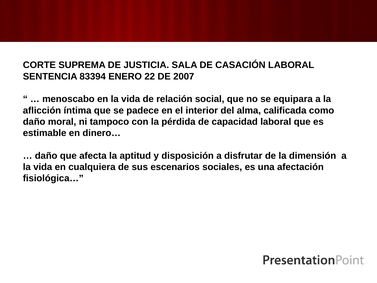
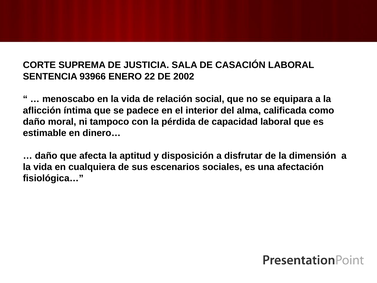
83394: 83394 -> 93966 (93, 76)
2007: 2007 -> 2002 (184, 76)
